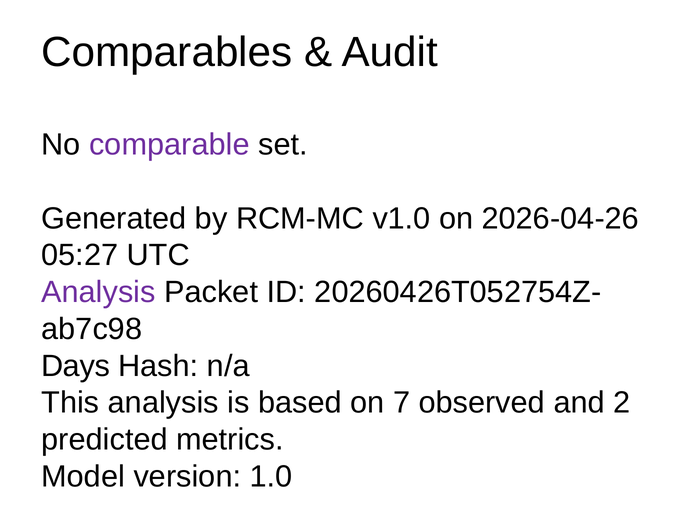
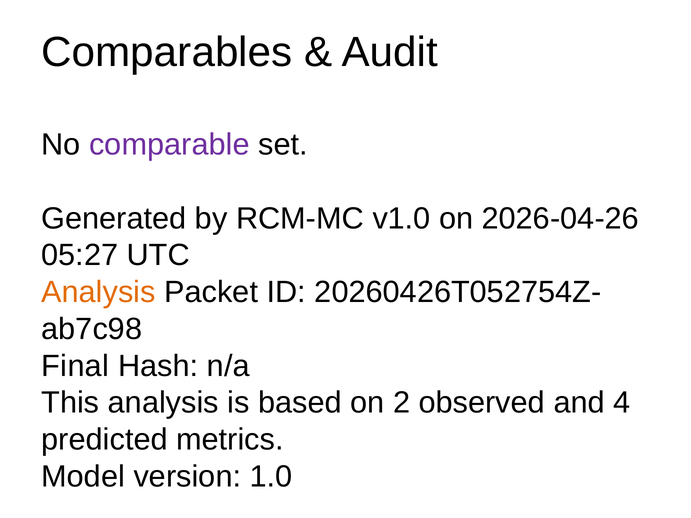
Analysis colour: purple -> orange (99, 292)
Days: Days -> Final (75, 366)
7: 7 -> 2 (402, 403)
2: 2 -> 4 (622, 403)
